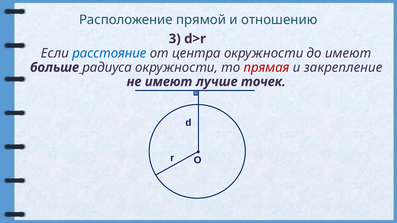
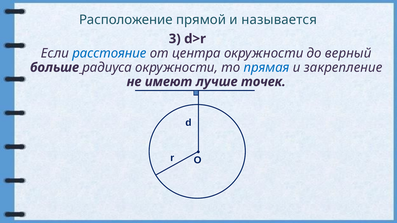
отношению: отношению -> называется (279, 20)
до имеют: имеют -> верный (348, 53)
прямая colour: red -> blue (267, 68)
